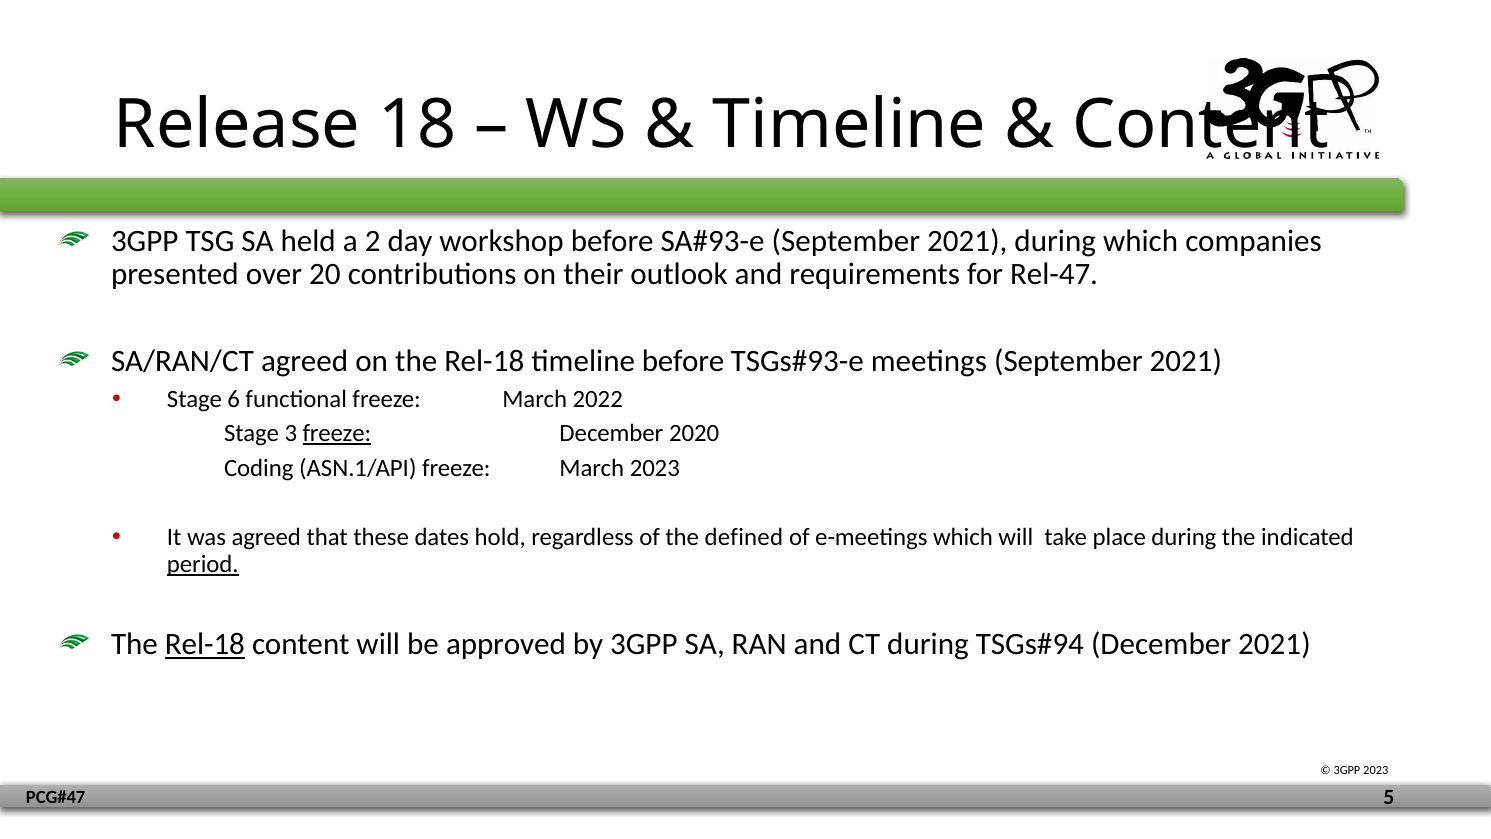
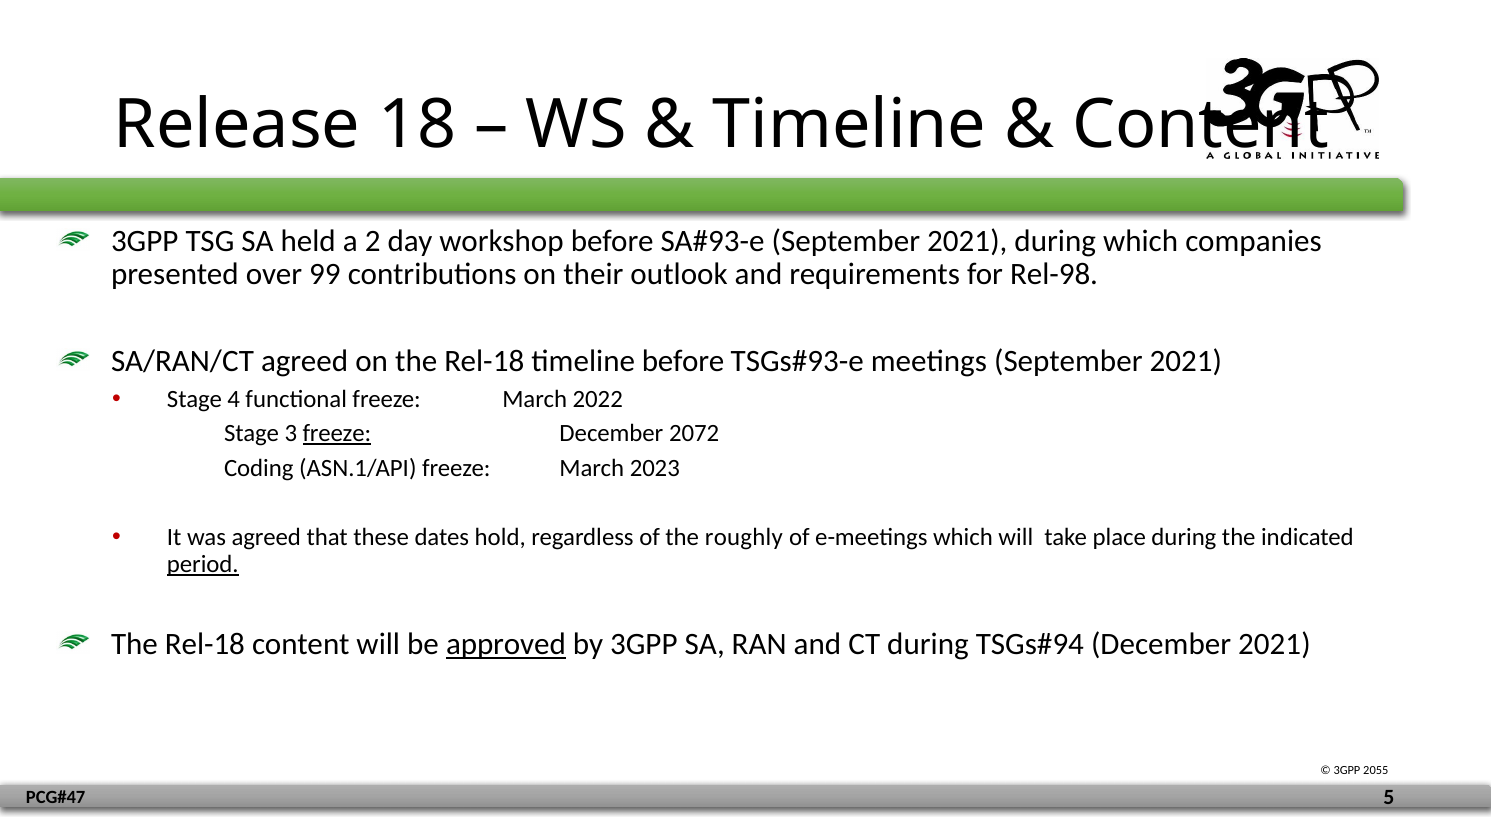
20: 20 -> 99 (325, 274)
Rel-47: Rel-47 -> Rel-98 (1054, 274)
6: 6 -> 4 (234, 399)
2020: 2020 -> 2072 (694, 433)
defined: defined -> roughly (744, 537)
Rel-18 underline: present -> none (205, 644)
approved underline: none -> present (506, 644)
3GPP 2023: 2023 -> 2055 (1376, 771)
